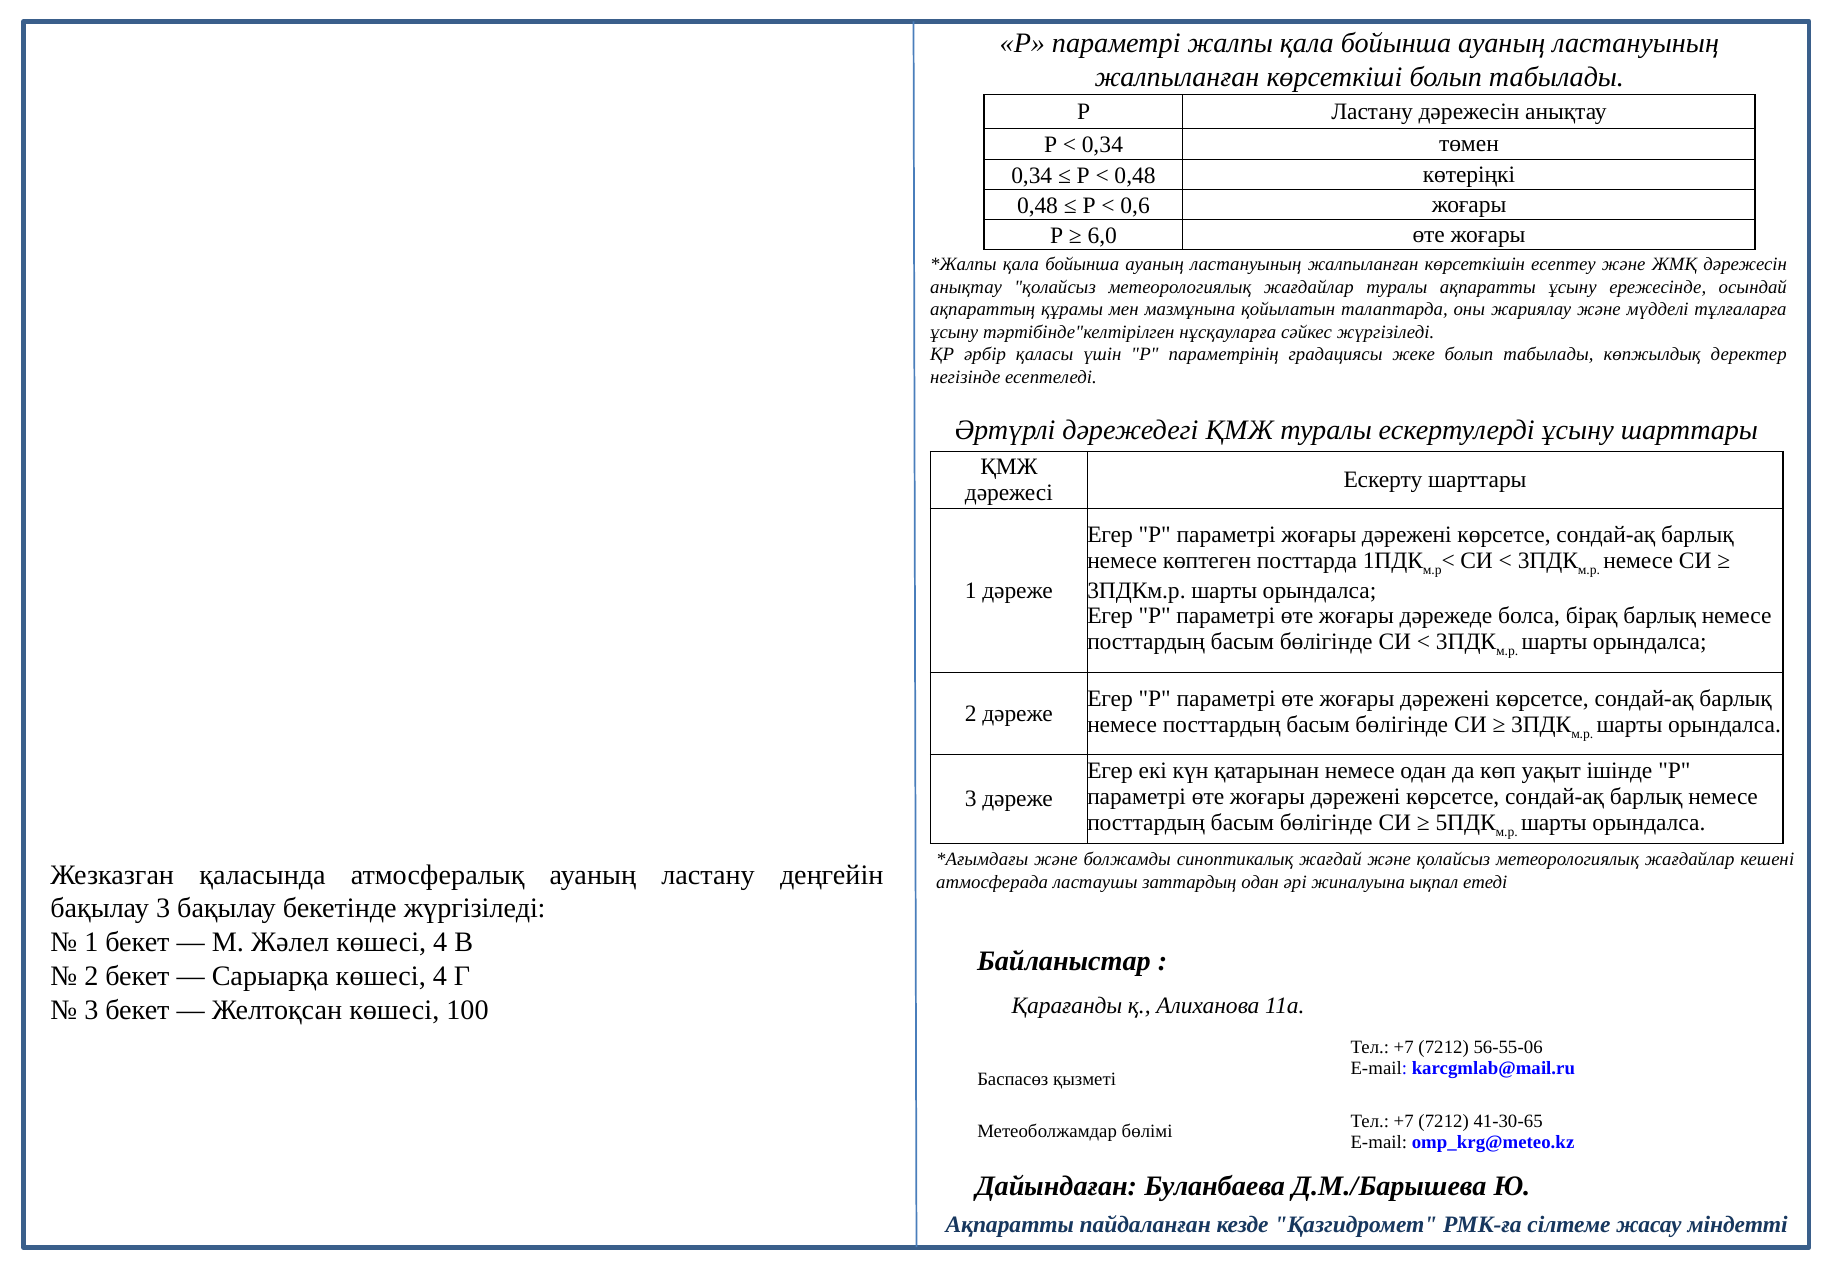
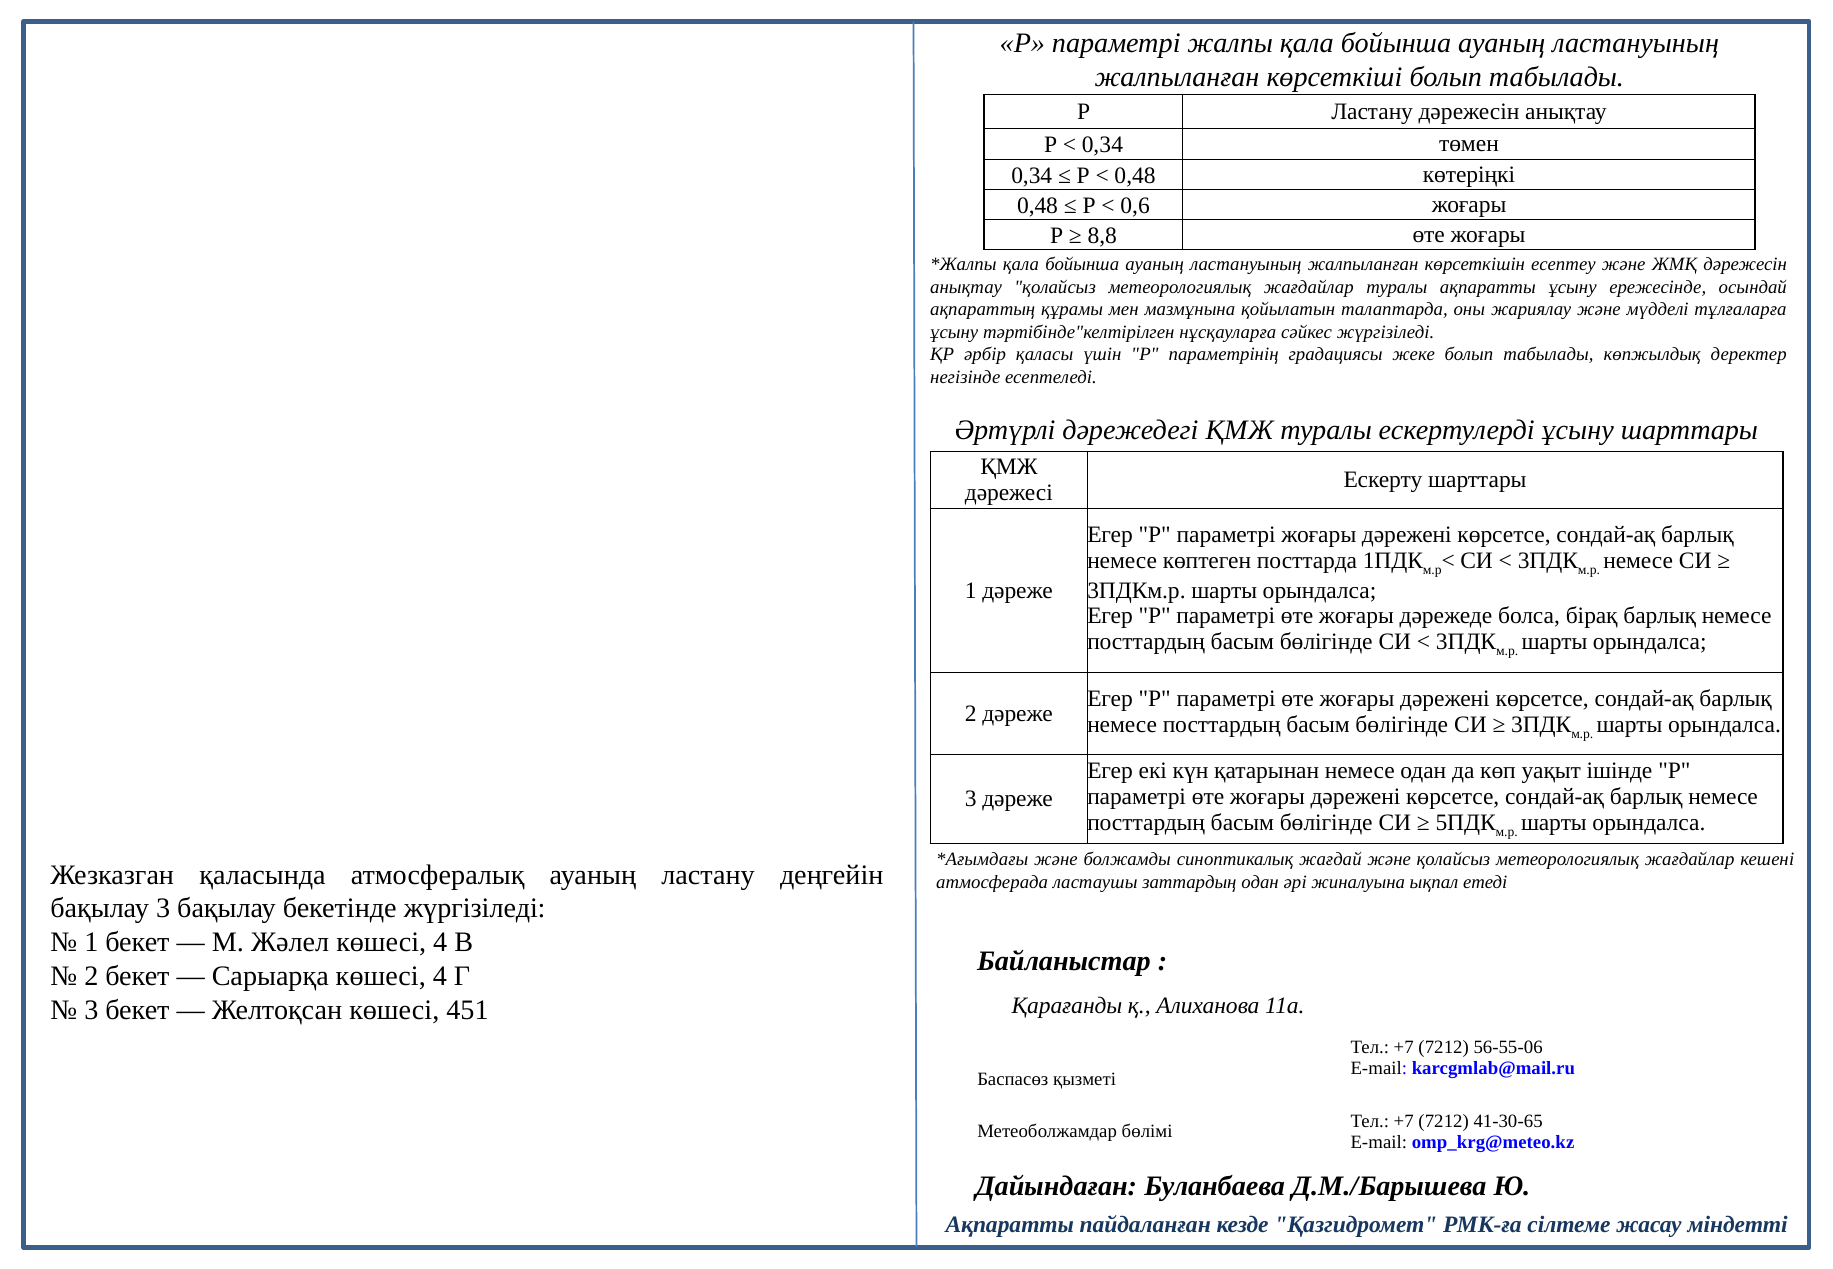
6,0: 6,0 -> 8,8 (1102, 236)
100: 100 -> 451 (468, 1010)
